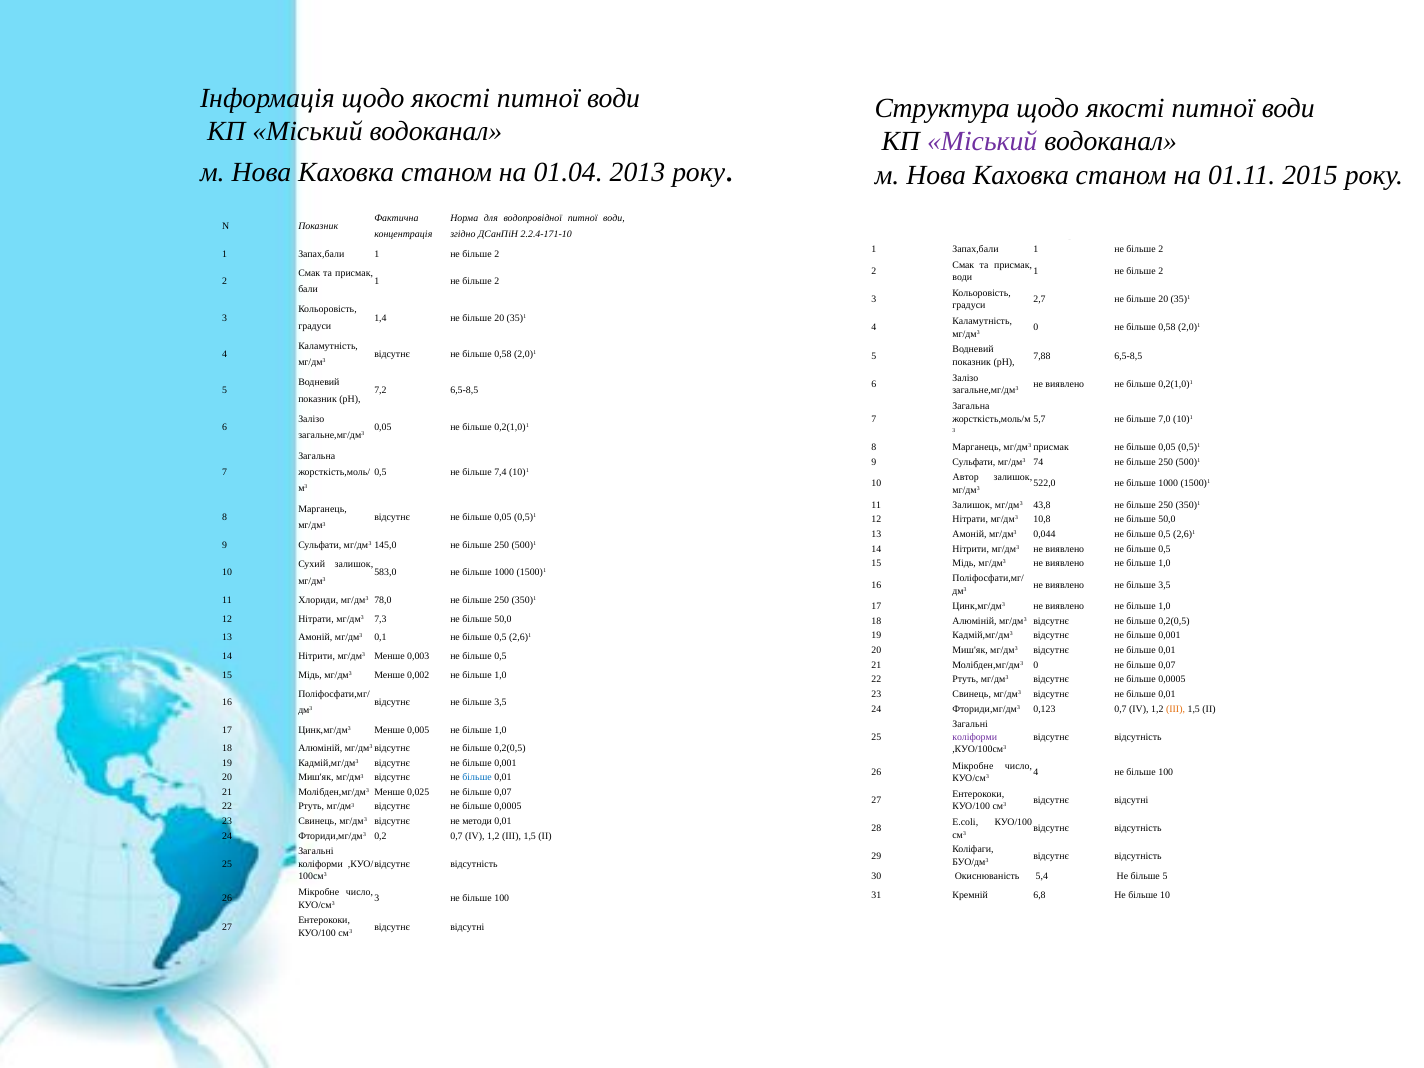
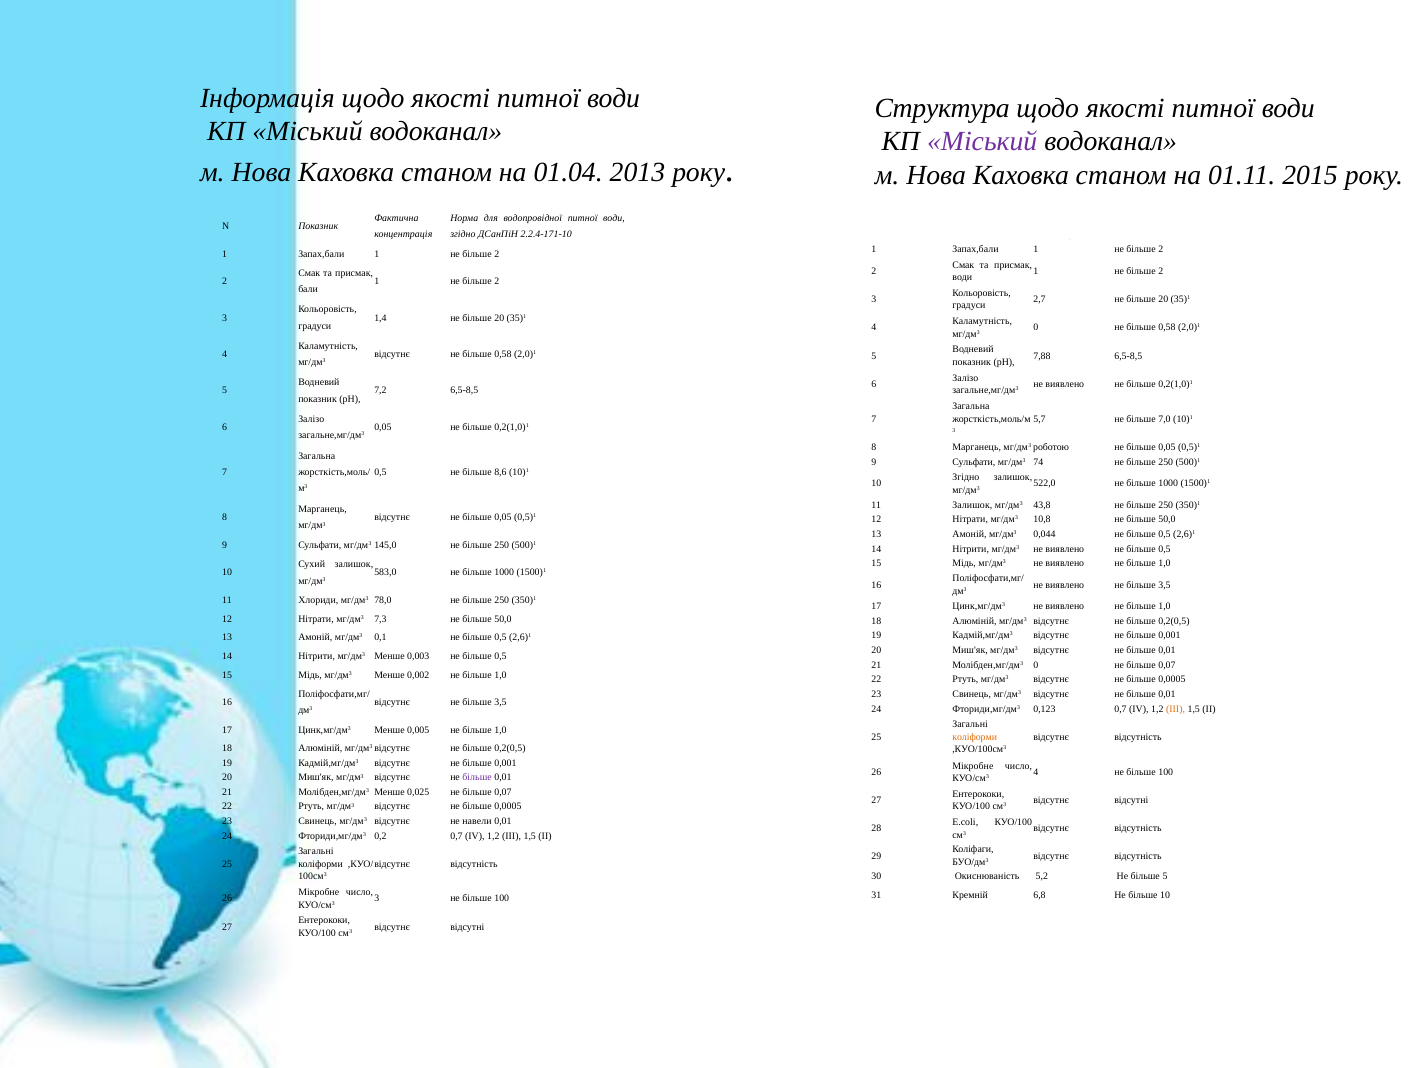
мг/дм3 присмак: присмак -> роботою (1051, 447)
7,4: 7,4 -> 8,6 (500, 472)
Автор: Автор -> Згідно (966, 477)
коліформи colour: purple -> orange (975, 737)
більше colour: blue -> purple (477, 778)
методи: методи -> навели (477, 821)
5,4: 5,4 -> 5,2 (1042, 876)
